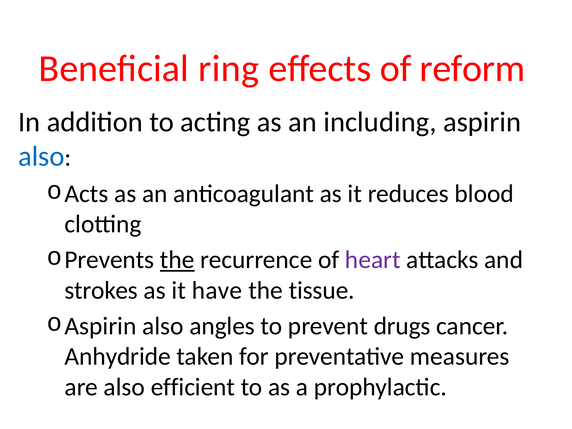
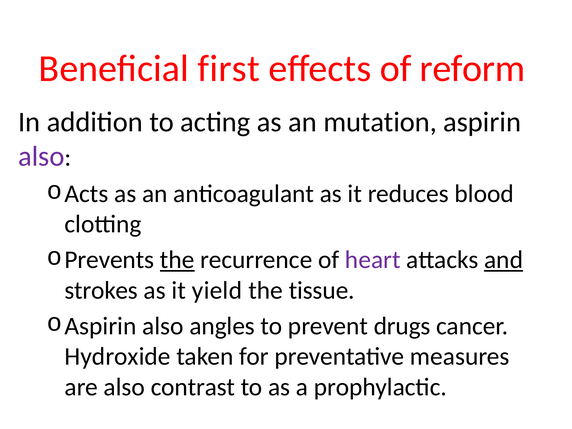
ring: ring -> first (229, 68)
including: including -> mutation (380, 122)
also colour: blue -> purple (41, 156)
and underline: none -> present (504, 260)
have: have -> yield (217, 290)
Anhydride: Anhydride -> Hydroxide (118, 356)
efficient: efficient -> contrast (193, 387)
